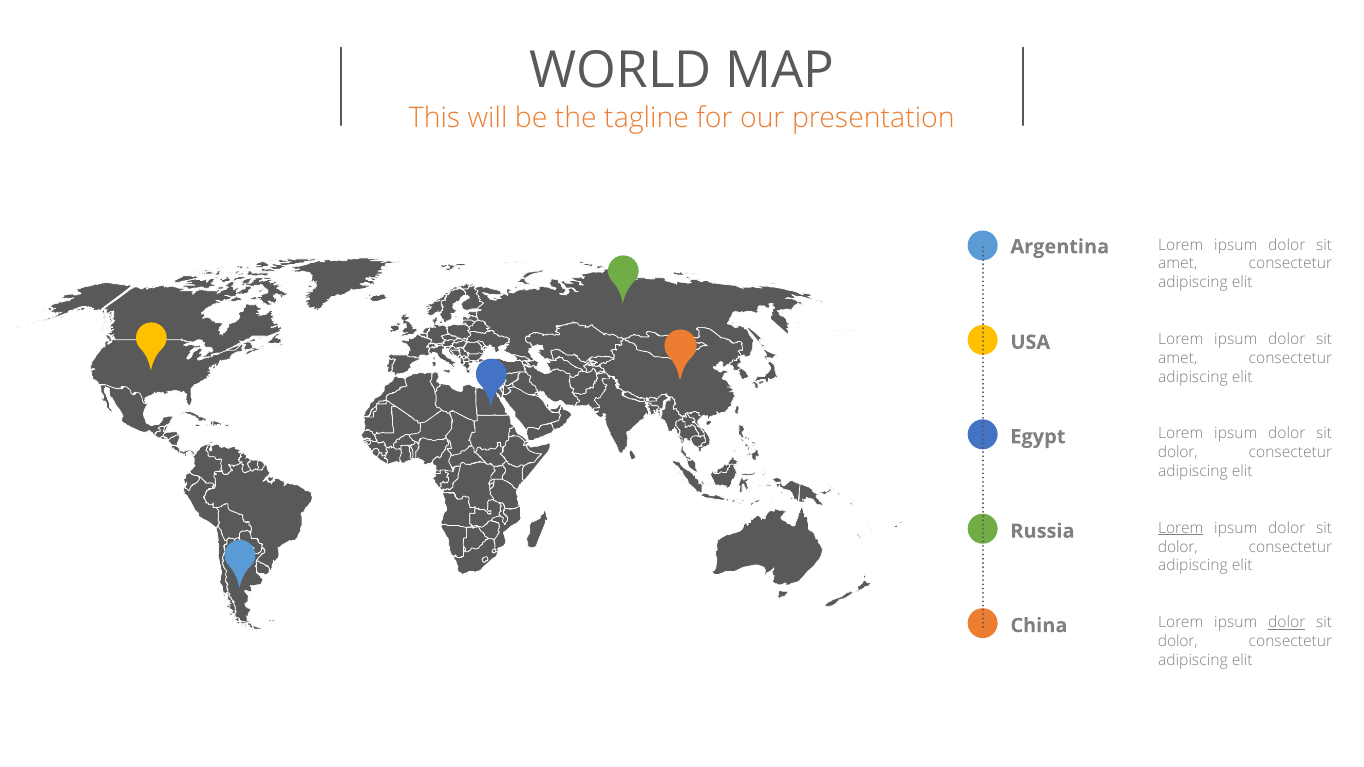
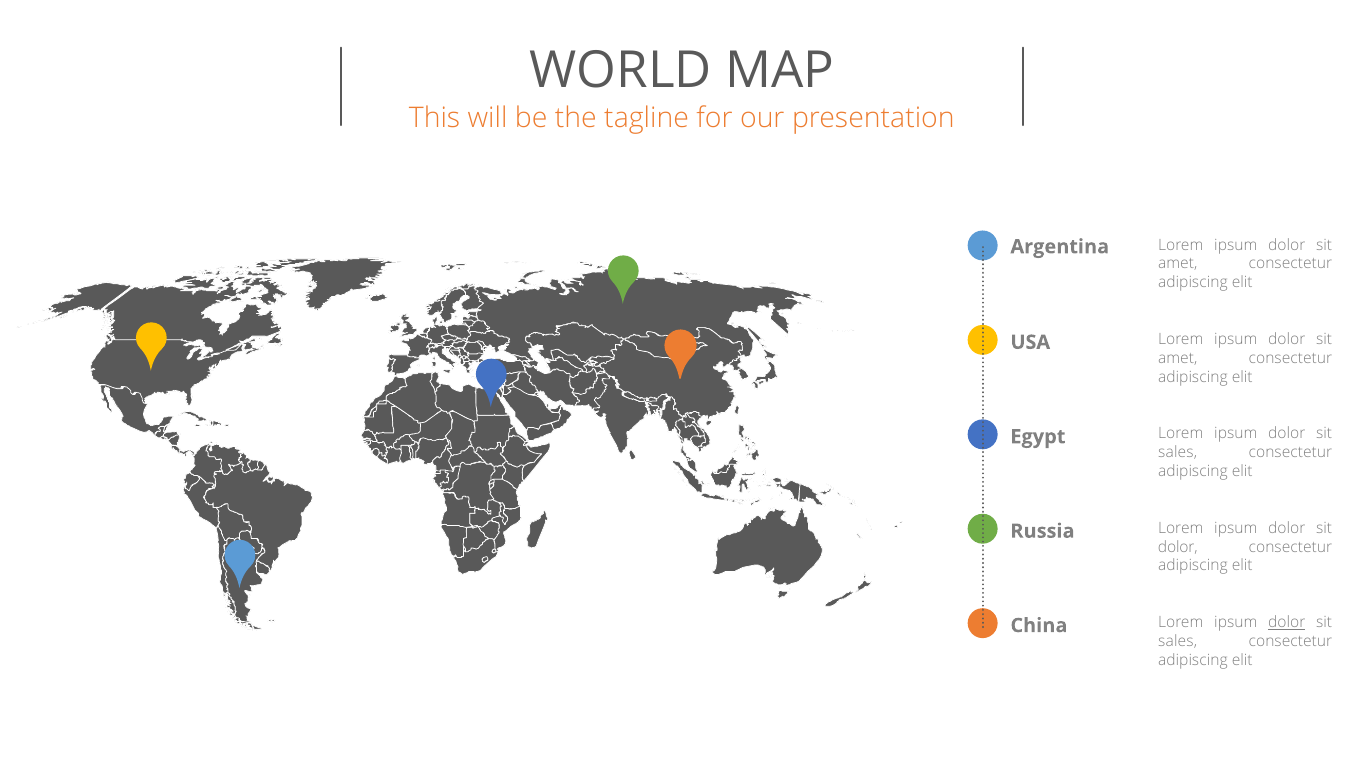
dolor: dolor -> sales (1178, 453)
Lorem underline: present -> none (1181, 528)
dolor: dolor -> sales (1178, 642)
